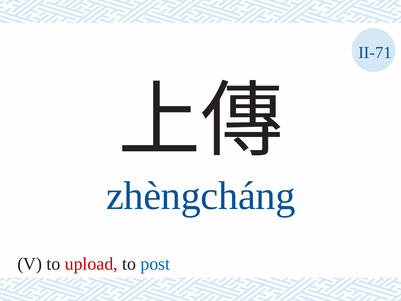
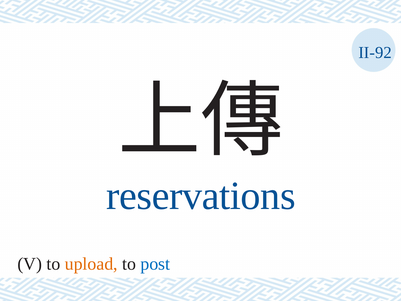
II-71: II-71 -> II-92 (375, 53)
zhèngcháng: zhèngcháng -> reservations (201, 196)
upload colour: red -> orange (91, 264)
